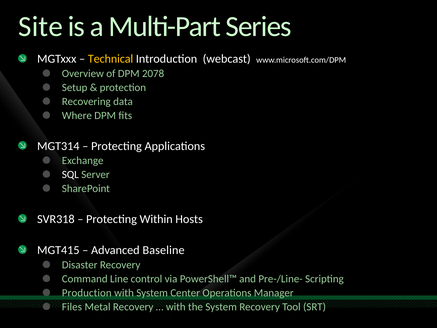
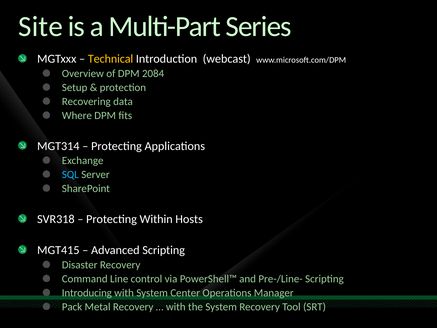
2078: 2078 -> 2084 (153, 74)
SQL colour: white -> light blue (70, 175)
Advanced Baseline: Baseline -> Scripting (164, 250)
Production: Production -> Introducing (87, 293)
Files: Files -> Pack (72, 307)
